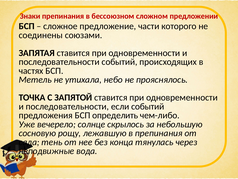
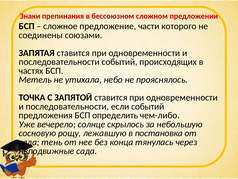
в препинания: препинания -> постановка (159, 133)
неподвижные вода: вода -> сада (87, 151)
